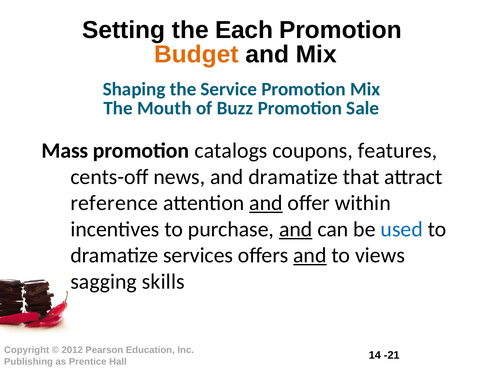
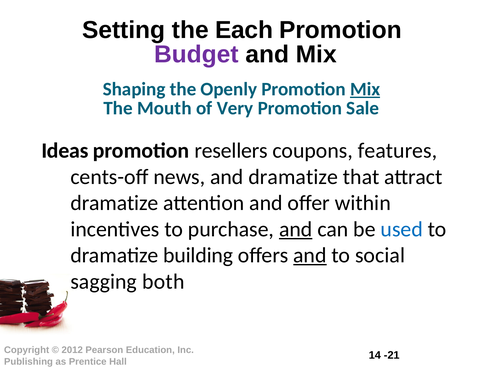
Budget colour: orange -> purple (196, 54)
Service: Service -> Openly (229, 89)
Mix underline: none -> present (365, 89)
Buzz: Buzz -> Very (235, 108)
Mass: Mass -> Ideas (65, 151)
catalogs: catalogs -> resellers (231, 151)
reference: reference -> dramatize (114, 203)
and underline: present -> none (266, 203)
services: services -> building (198, 256)
views: views -> social (380, 256)
skills: skills -> both (163, 282)
